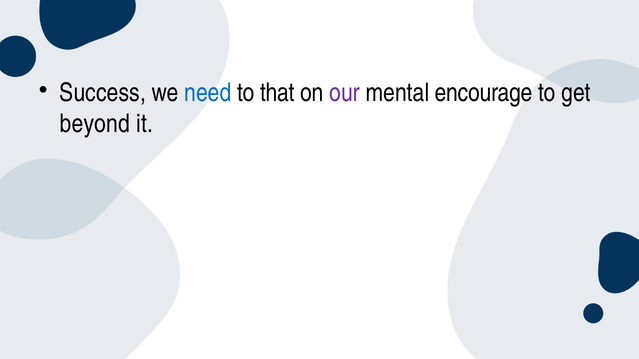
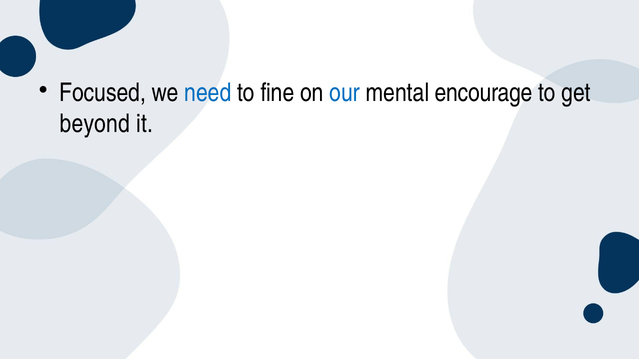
Success: Success -> Focused (103, 93)
that: that -> fine (277, 93)
our colour: purple -> blue (345, 93)
